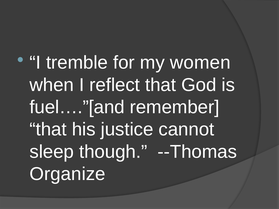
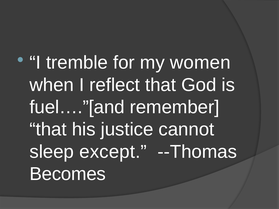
though: though -> except (113, 152)
Organize: Organize -> Becomes (68, 174)
